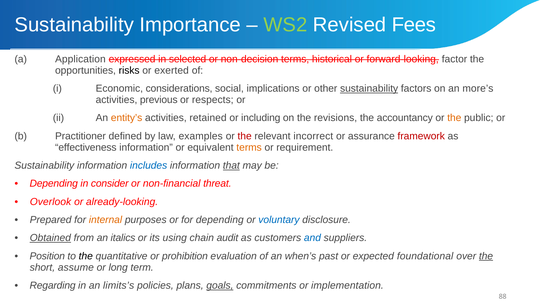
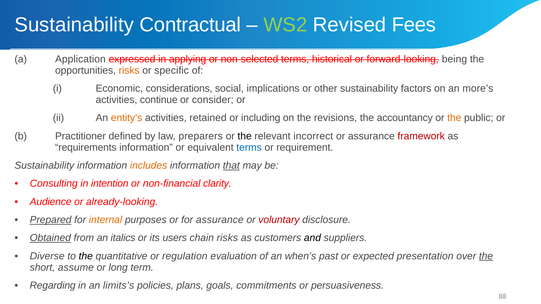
Importance: Importance -> Contractual (190, 25)
selected: selected -> applying (188, 59)
non-decision: non-decision -> non-selected (250, 59)
factor: factor -> being (454, 59)
risks colour: black -> orange (129, 70)
exerted: exerted -> specific (172, 70)
sustainability underline: present -> none (369, 89)
previous: previous -> continue (159, 100)
respects: respects -> consider (213, 100)
examples: examples -> preparers (201, 136)
the colour: red -> black (245, 136)
effectiveness: effectiveness -> requirements (86, 148)
terms colour: orange -> blue (249, 148)
includes colour: blue -> orange (149, 166)
Depending: Depending -> Consulting (54, 184)
consider: consider -> intention (110, 184)
threat: threat -> clarity (217, 184)
Overlook: Overlook -> Audience (51, 202)
Prepared underline: none -> present (51, 220)
for depending: depending -> assurance (220, 220)
voluntary colour: blue -> red (279, 220)
using: using -> users (175, 238)
chain audit: audit -> risks (227, 238)
and colour: blue -> black (312, 238)
Position: Position -> Diverse (47, 256)
prohibition: prohibition -> regulation (185, 256)
foundational: foundational -> presentation (425, 256)
goals underline: present -> none (220, 286)
implementation: implementation -> persuasiveness (347, 286)
